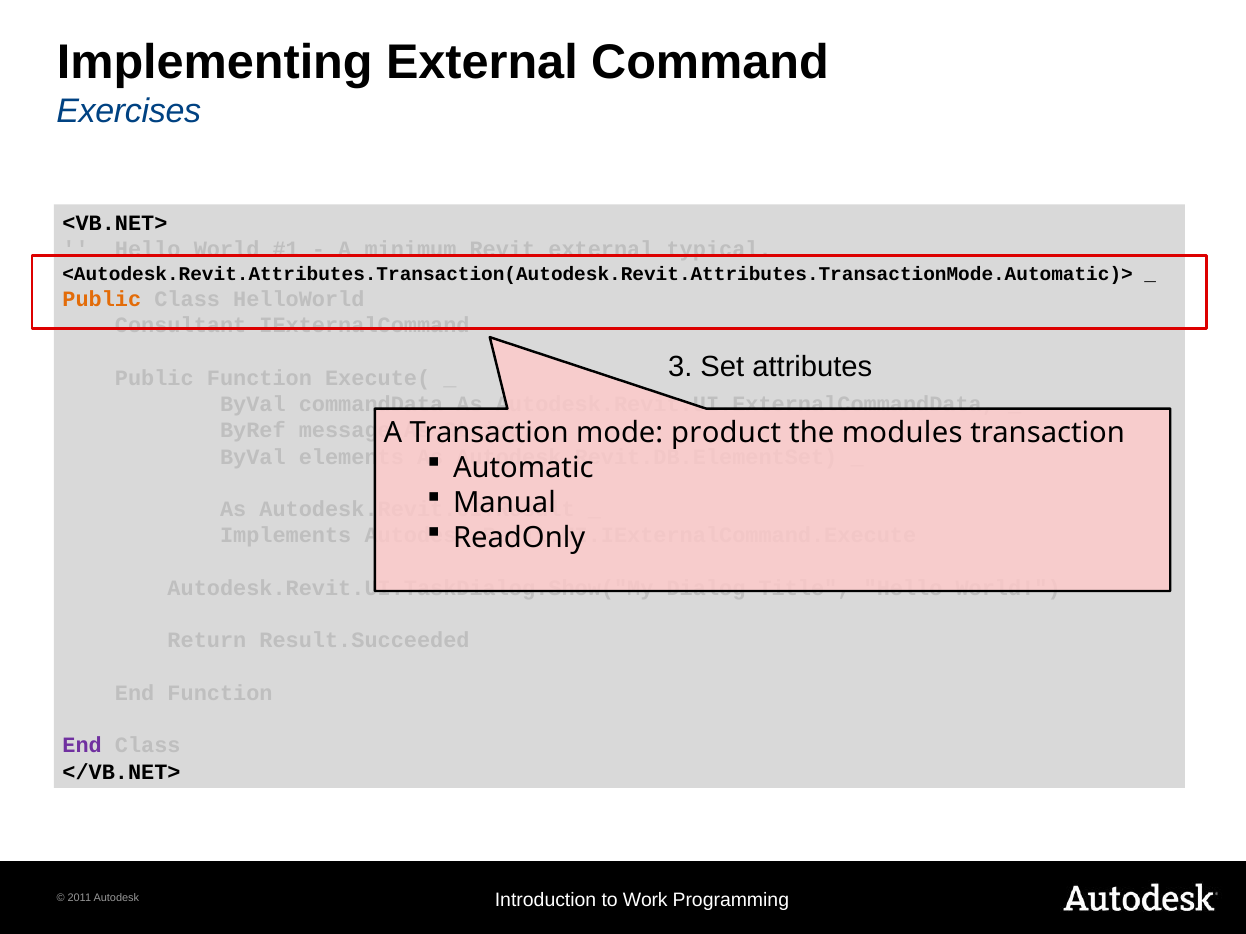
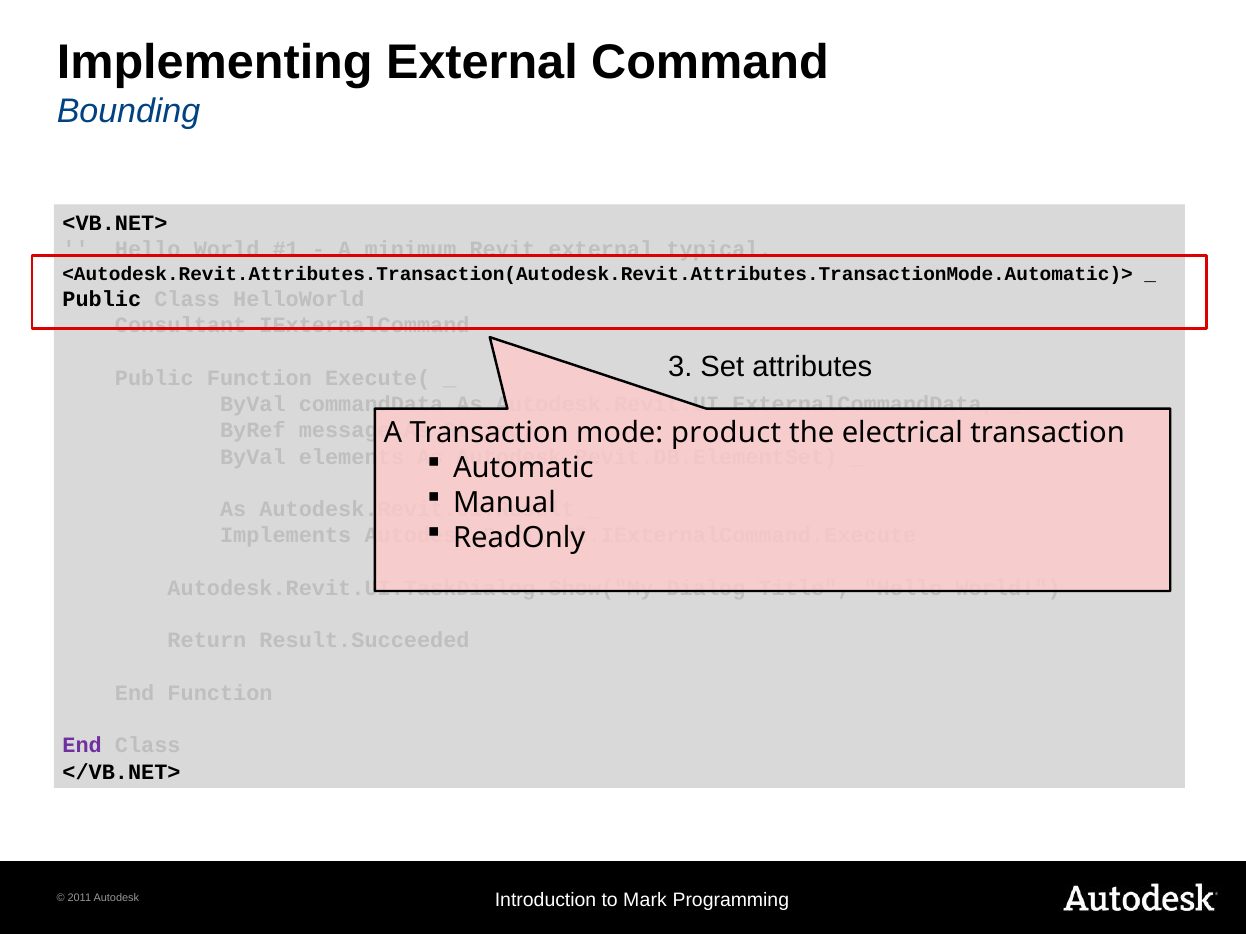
Exercises: Exercises -> Bounding (129, 111)
Public colour: orange -> black (102, 299)
modules: modules -> electrical (902, 433)
Work: Work -> Mark (645, 900)
